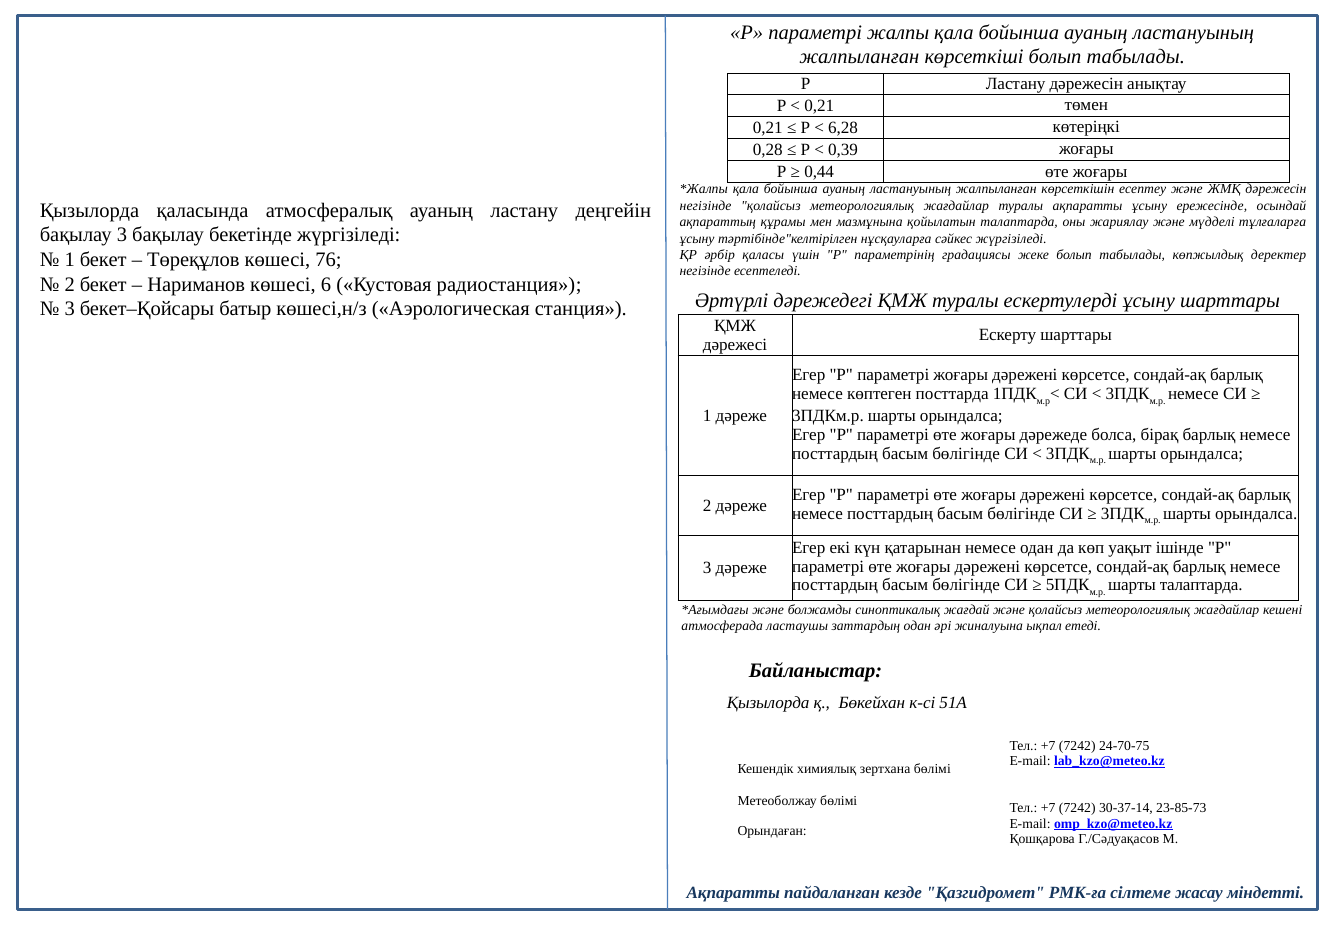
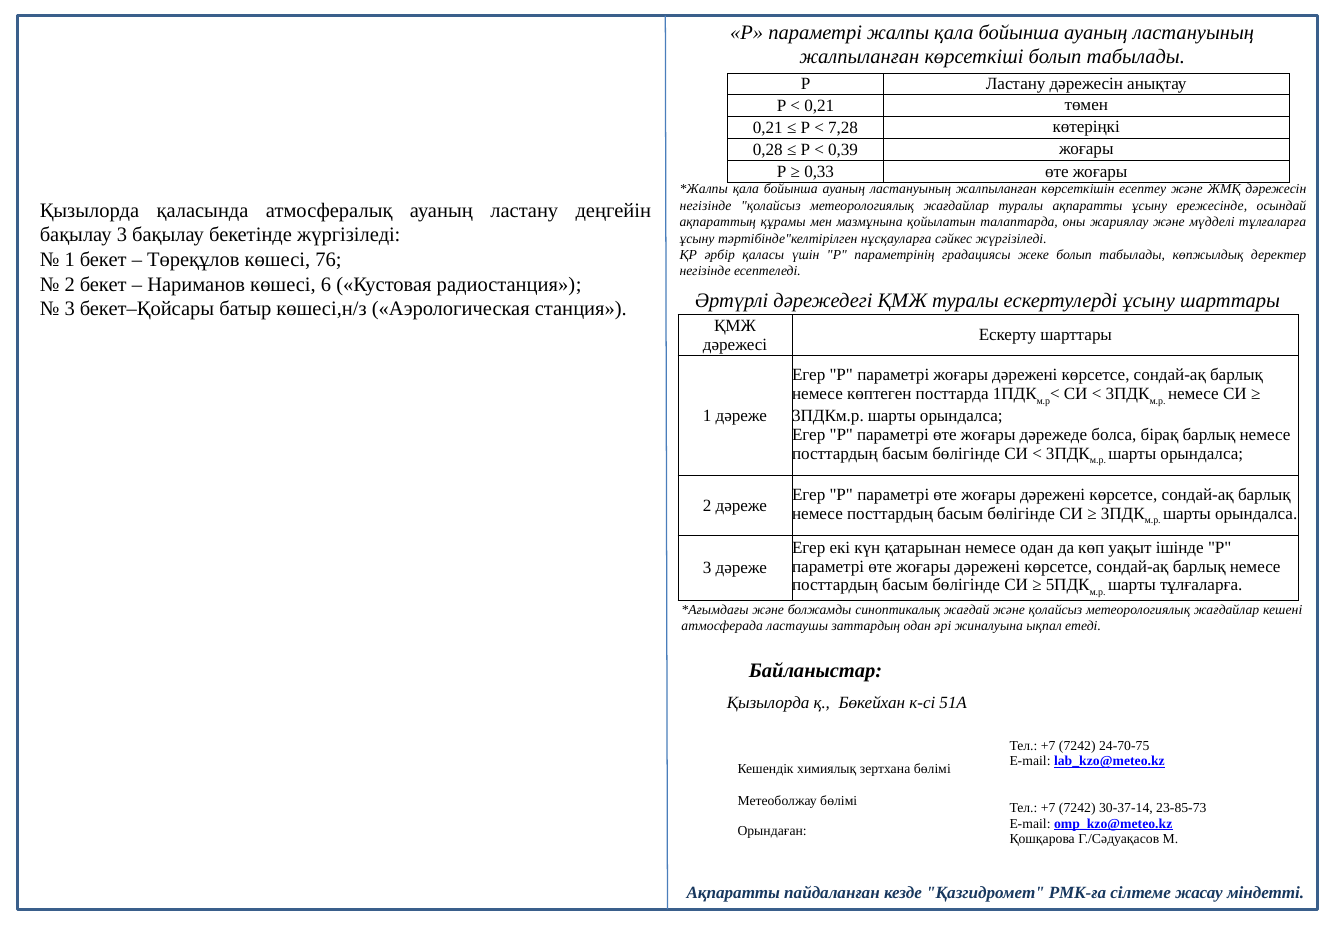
6,28: 6,28 -> 7,28 (843, 128)
0,44: 0,44 -> 0,33 (819, 172)
шарты талаптарда: талаптарда -> тұлғаларға (1201, 585)
